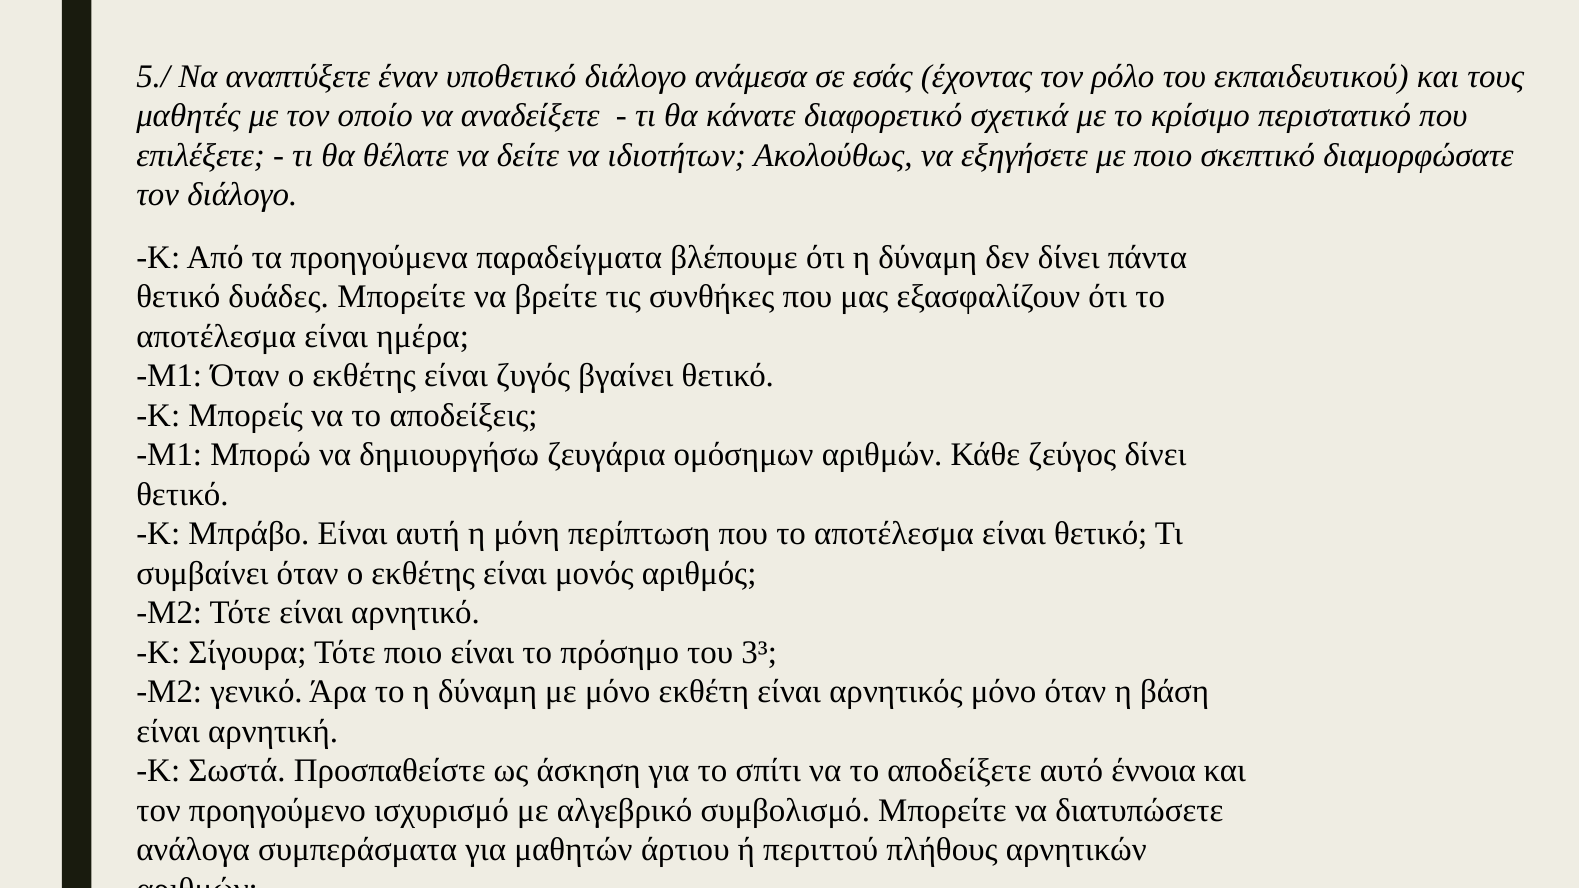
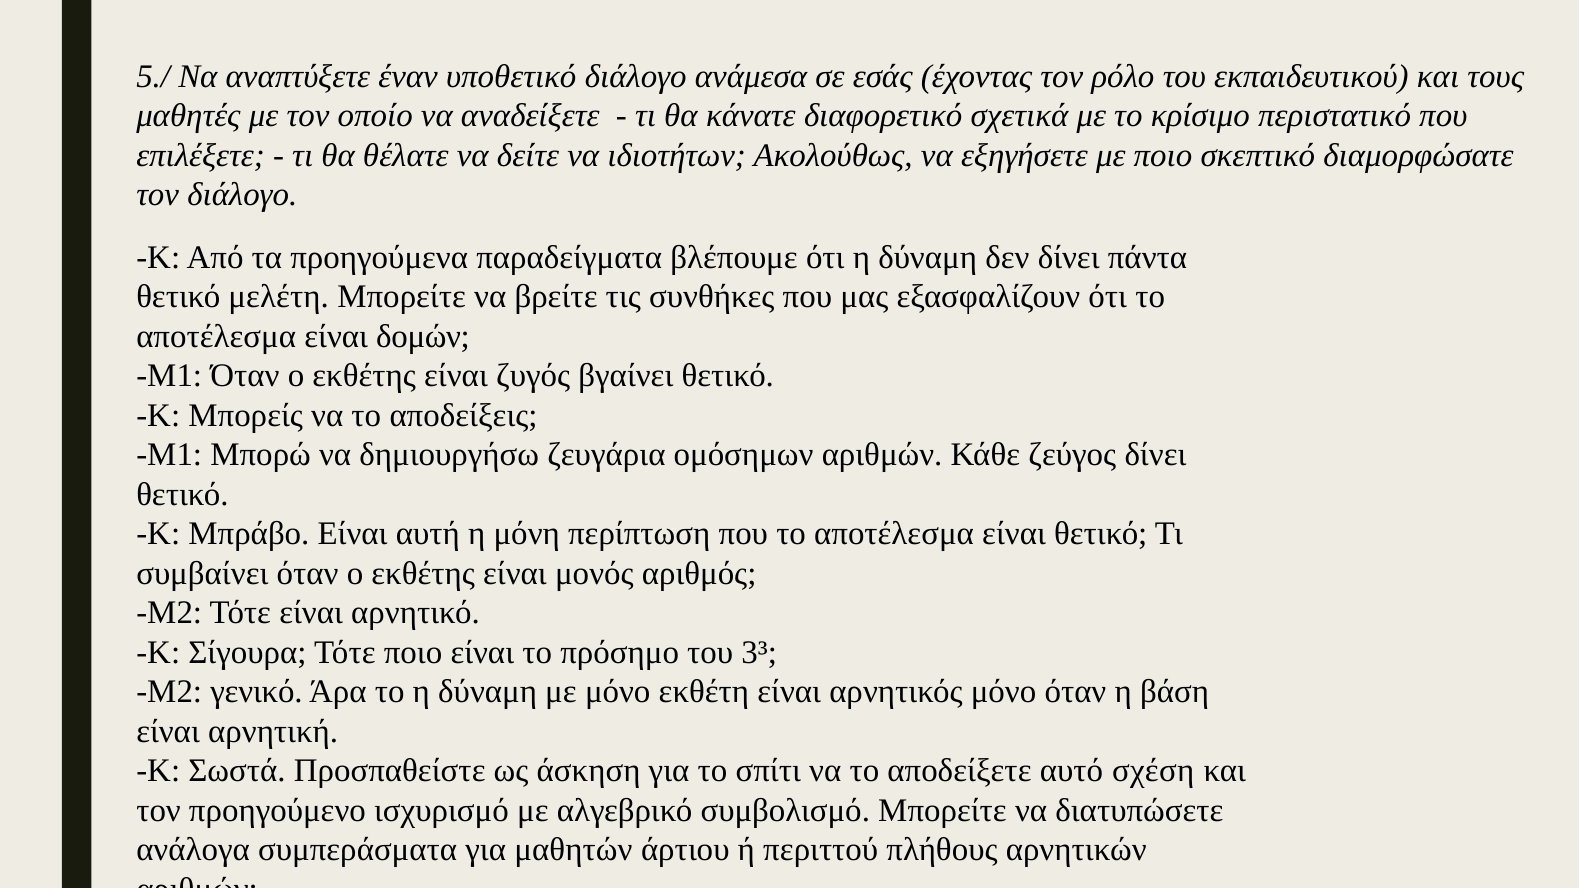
δυάδες: δυάδες -> μελέτη (279, 297)
ημέρα: ημέρα -> δομών (423, 337)
έννοια: έννοια -> σχέση (1153, 771)
